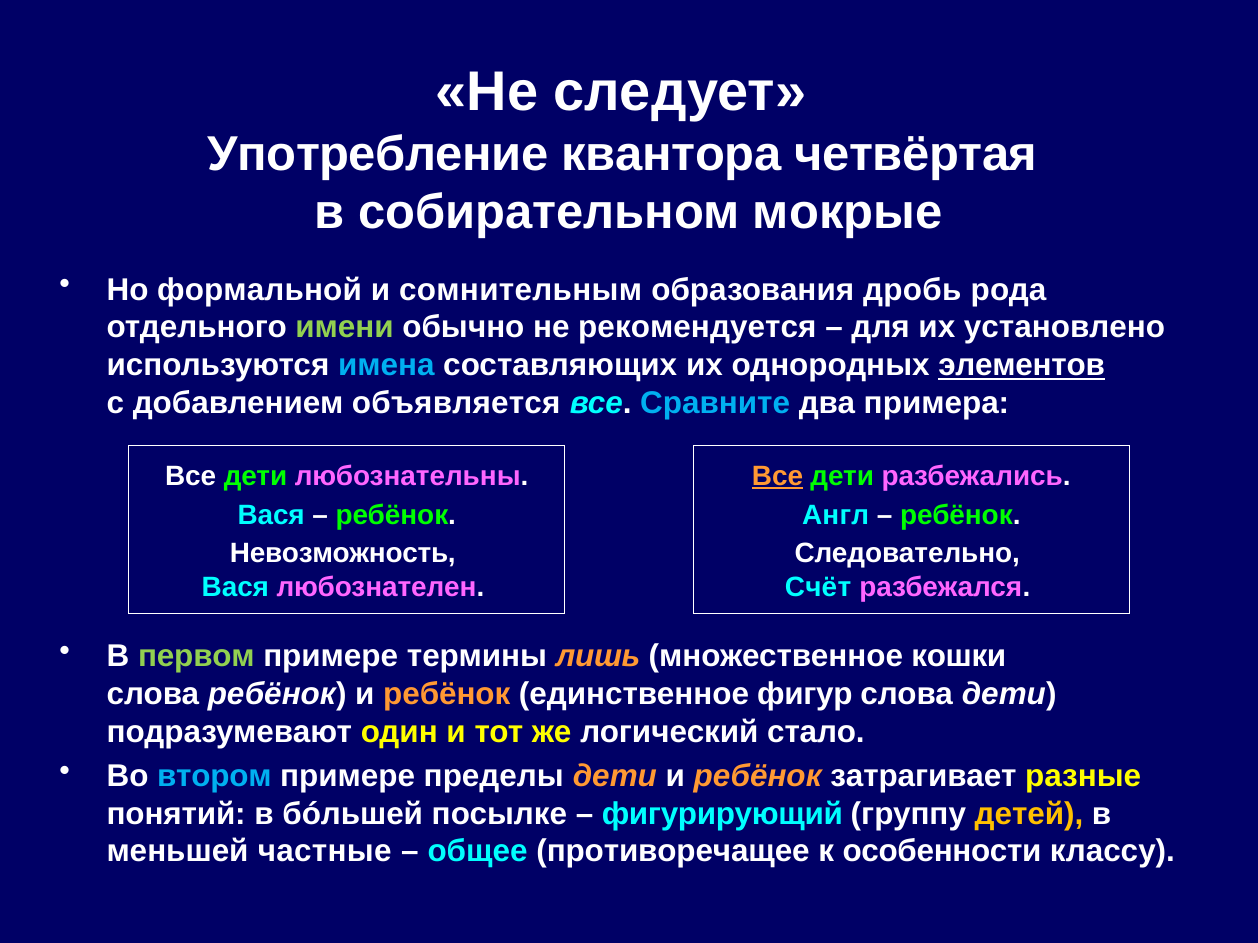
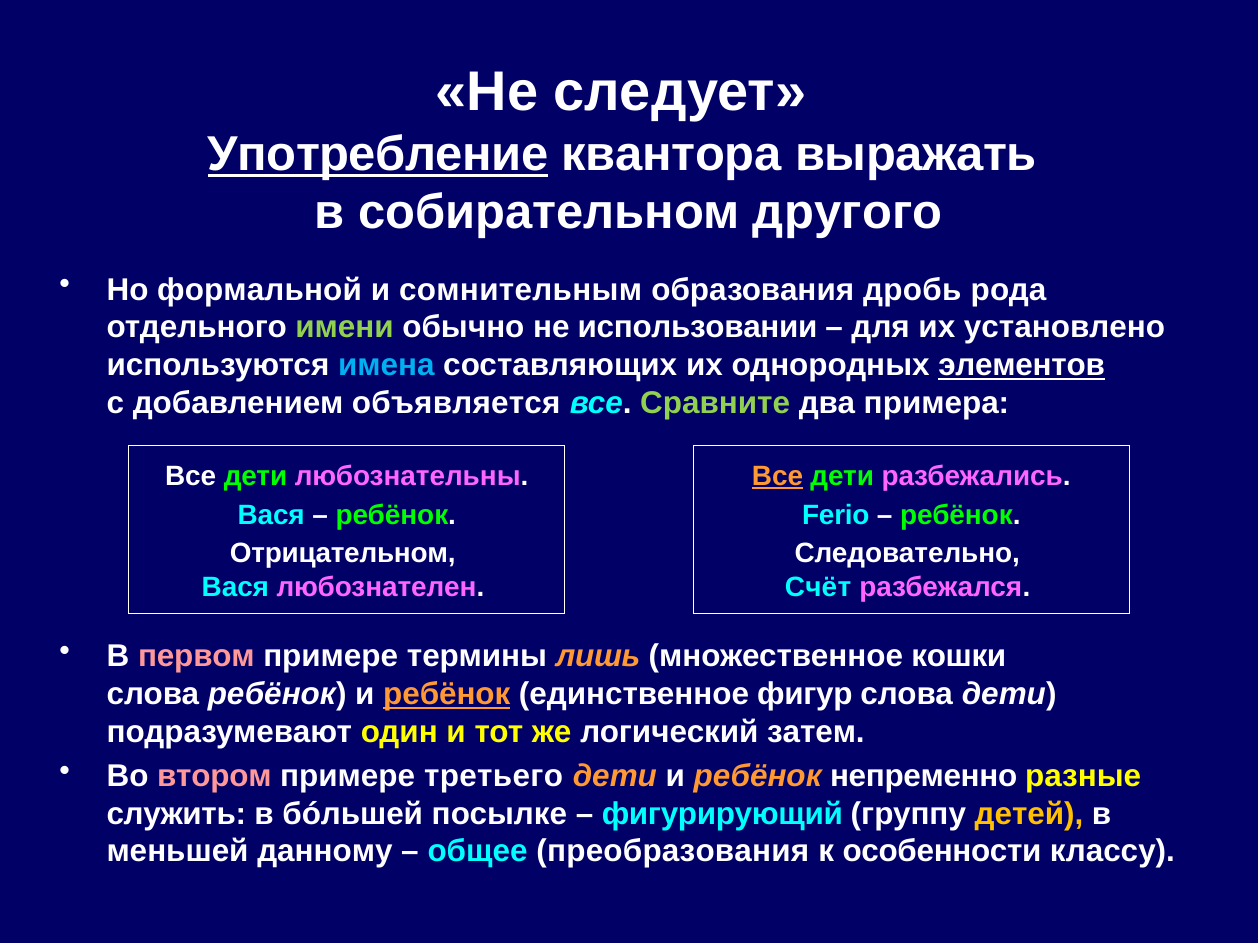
Употребление underline: none -> present (378, 154)
четвёртая: четвёртая -> выражать (916, 154)
мокрые: мокрые -> другого (848, 213)
рекомендуется: рекомендуется -> использовании (698, 328)
Сравните colour: light blue -> light green (715, 403)
Англ: Англ -> Ferio (836, 515)
Невозможность: Невозможность -> Отрицательном (343, 554)
первом colour: light green -> pink (196, 657)
ребёнок underline: none -> present (447, 695)
стало: стало -> затем (816, 732)
втором colour: light blue -> pink (214, 776)
пределы: пределы -> третьего (494, 776)
затрагивает: затрагивает -> непременно (924, 776)
понятий: понятий -> служить (176, 814)
частные: частные -> данному (325, 852)
противоречащее: противоречащее -> преобразования (673, 852)
